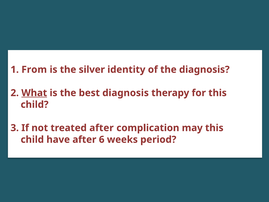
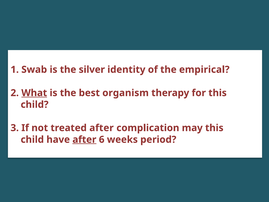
From: From -> Swab (34, 69)
the diagnosis: diagnosis -> empirical (204, 69)
best diagnosis: diagnosis -> organism (126, 93)
after underline: none -> present (84, 139)
